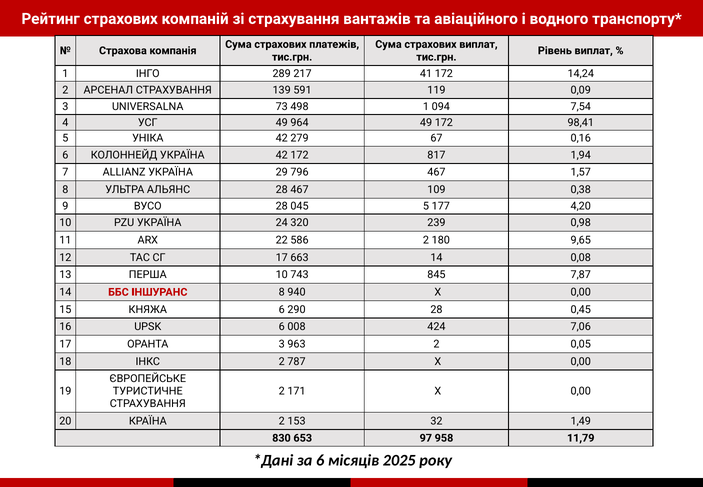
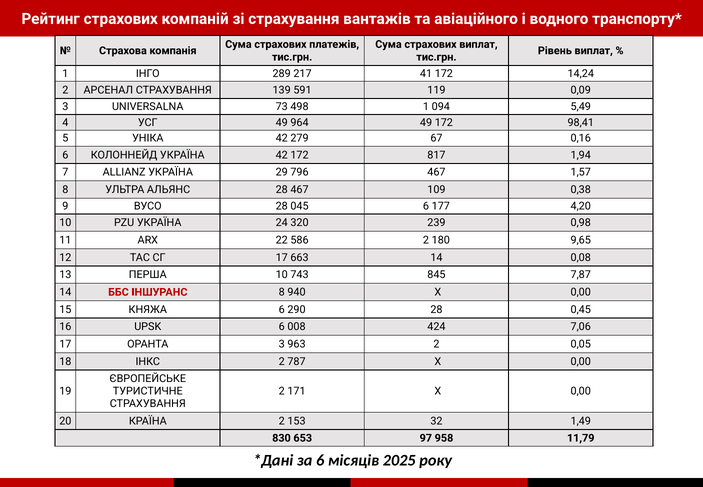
7,54: 7,54 -> 5,49 (581, 107)
045 5: 5 -> 6 (426, 206)
